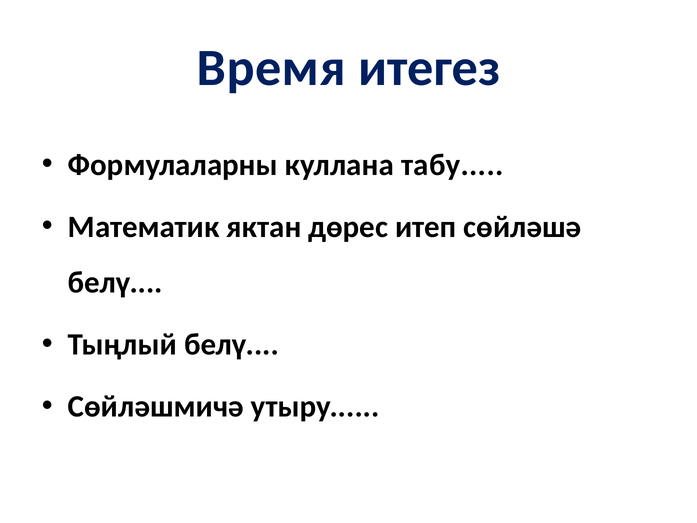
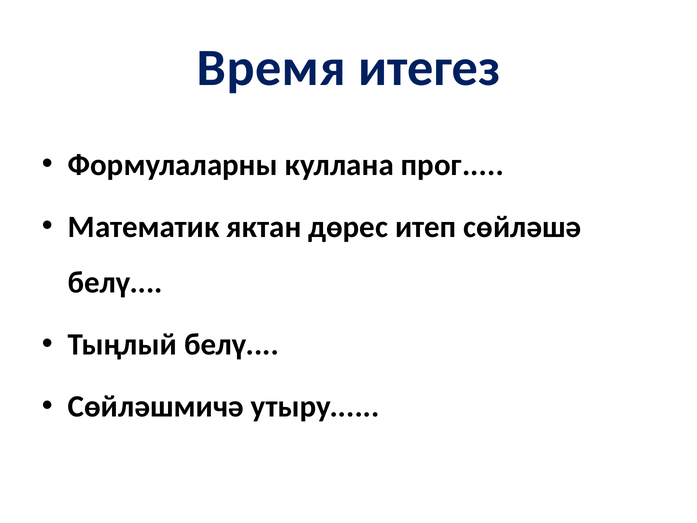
табу: табу -> прог (452, 165)
